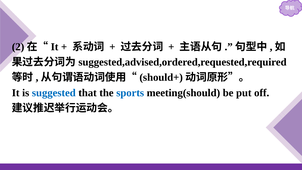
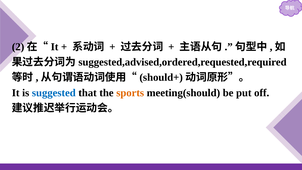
sports colour: blue -> orange (130, 93)
